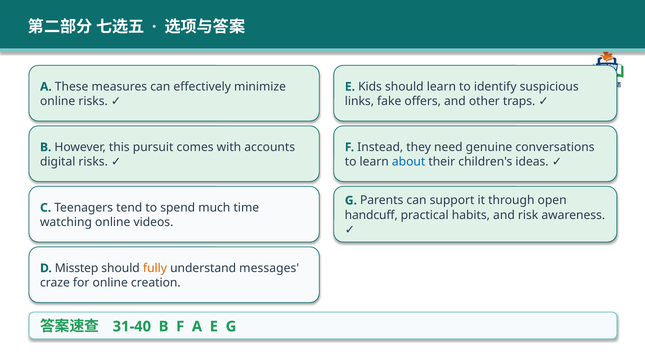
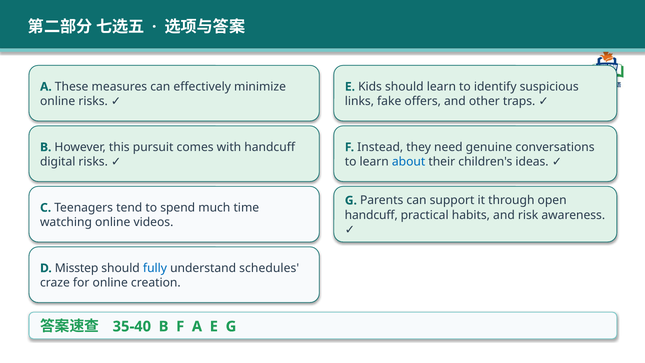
with accounts: accounts -> handcuff (270, 147)
fully colour: orange -> blue (155, 268)
messages: messages -> schedules (269, 268)
31-40: 31-40 -> 35-40 (132, 326)
